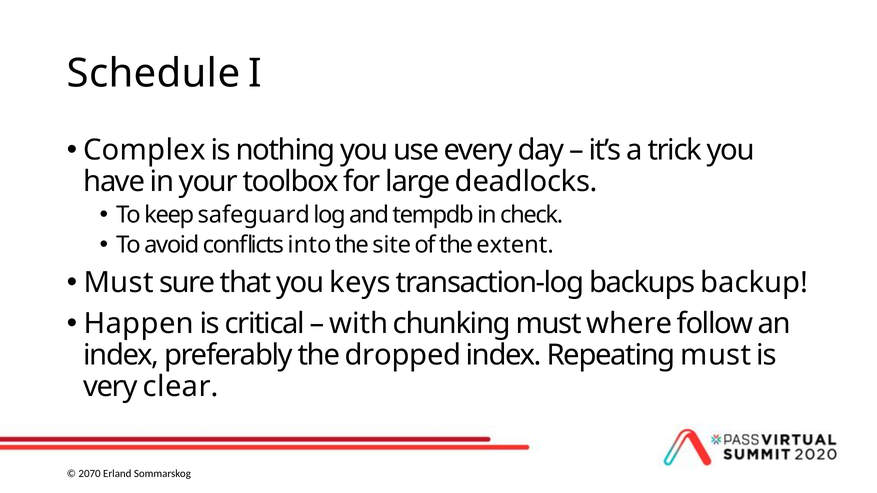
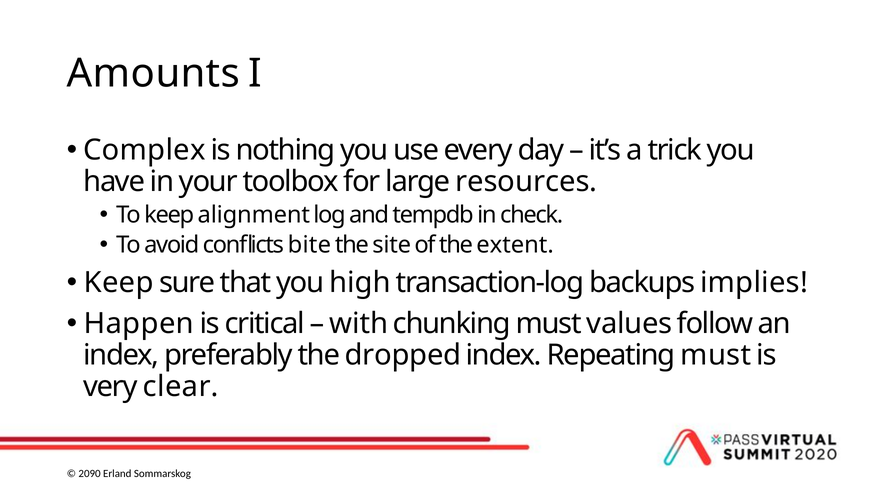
Schedule: Schedule -> Amounts (153, 74)
deadlocks: deadlocks -> resources (526, 182)
safeguard: safeguard -> alignment (254, 215)
into: into -> bite (309, 245)
Must: Must -> Keep (119, 283)
keys: keys -> high (360, 283)
backup: backup -> implies (754, 283)
where: where -> values (629, 324)
2070: 2070 -> 2090 (90, 474)
